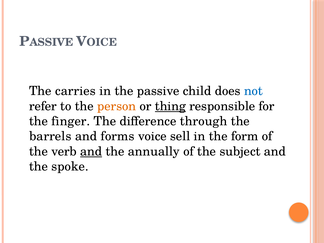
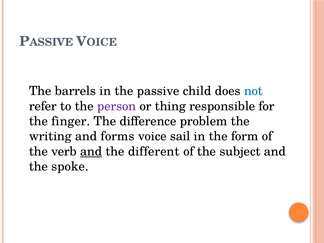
carries: carries -> barrels (75, 91)
person colour: orange -> purple (117, 106)
thing underline: present -> none (170, 106)
through: through -> problem (204, 121)
barrels: barrels -> writing (50, 136)
sell: sell -> sail (180, 136)
annually: annually -> different (154, 151)
